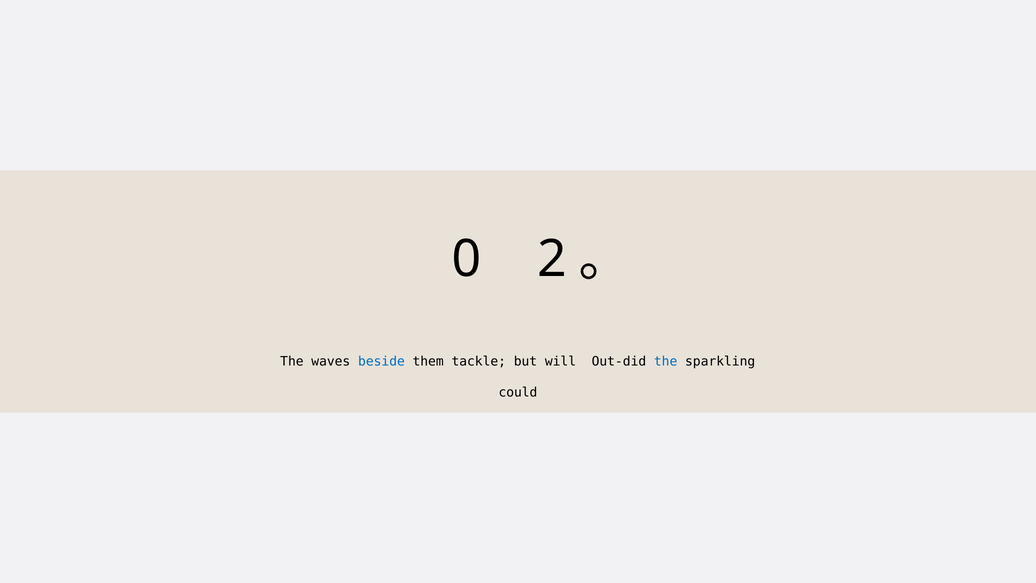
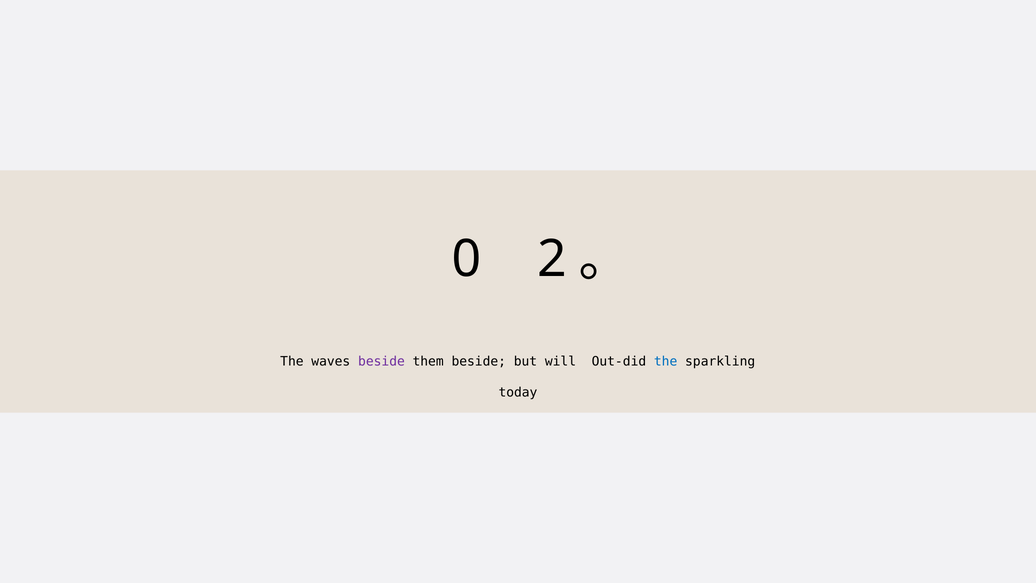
beside colour: blue -> purple (381, 361)
them tackle: tackle -> beside (479, 361)
could: could -> today (518, 392)
